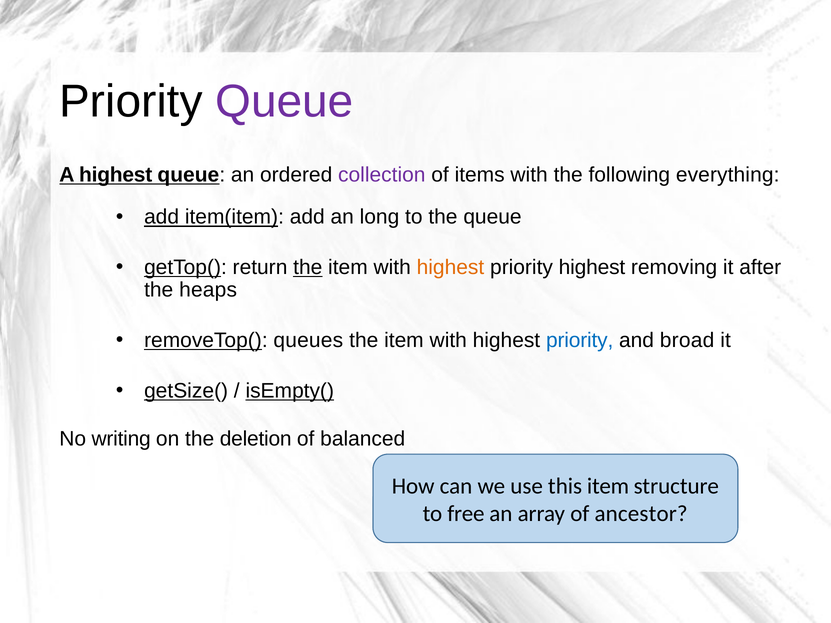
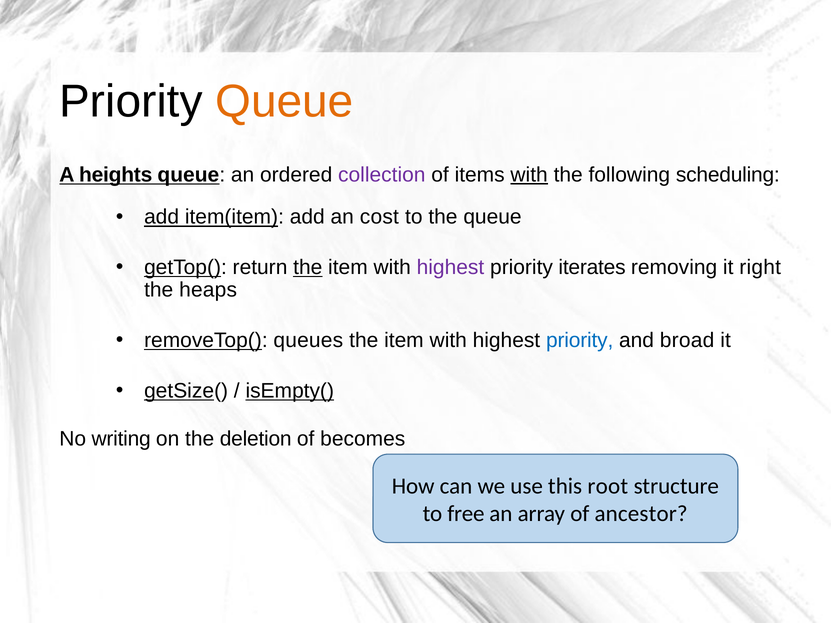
Queue colour: purple -> orange (284, 102)
A highest: highest -> heights (116, 175)
with underline: none -> present (529, 175)
everything: everything -> scheduling (728, 175)
long: long -> cost (379, 217)
highest colour: orange -> purple (450, 267)
priority highest: highest -> iterates (592, 267)
after: after -> right (760, 267)
balanced: balanced -> becomes (363, 439)
this item: item -> root (608, 486)
